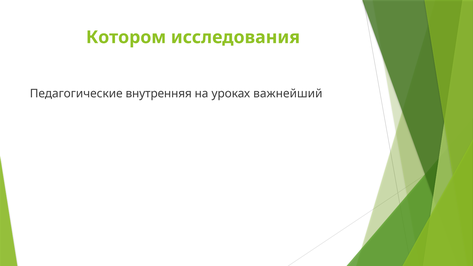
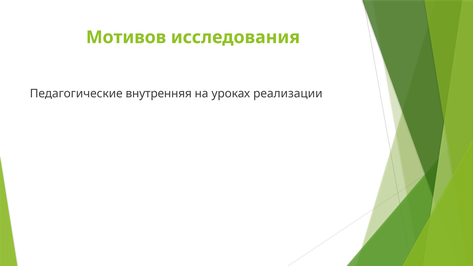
Котором: Котором -> Мотивов (126, 37)
важнейший: важнейший -> реализации (288, 94)
